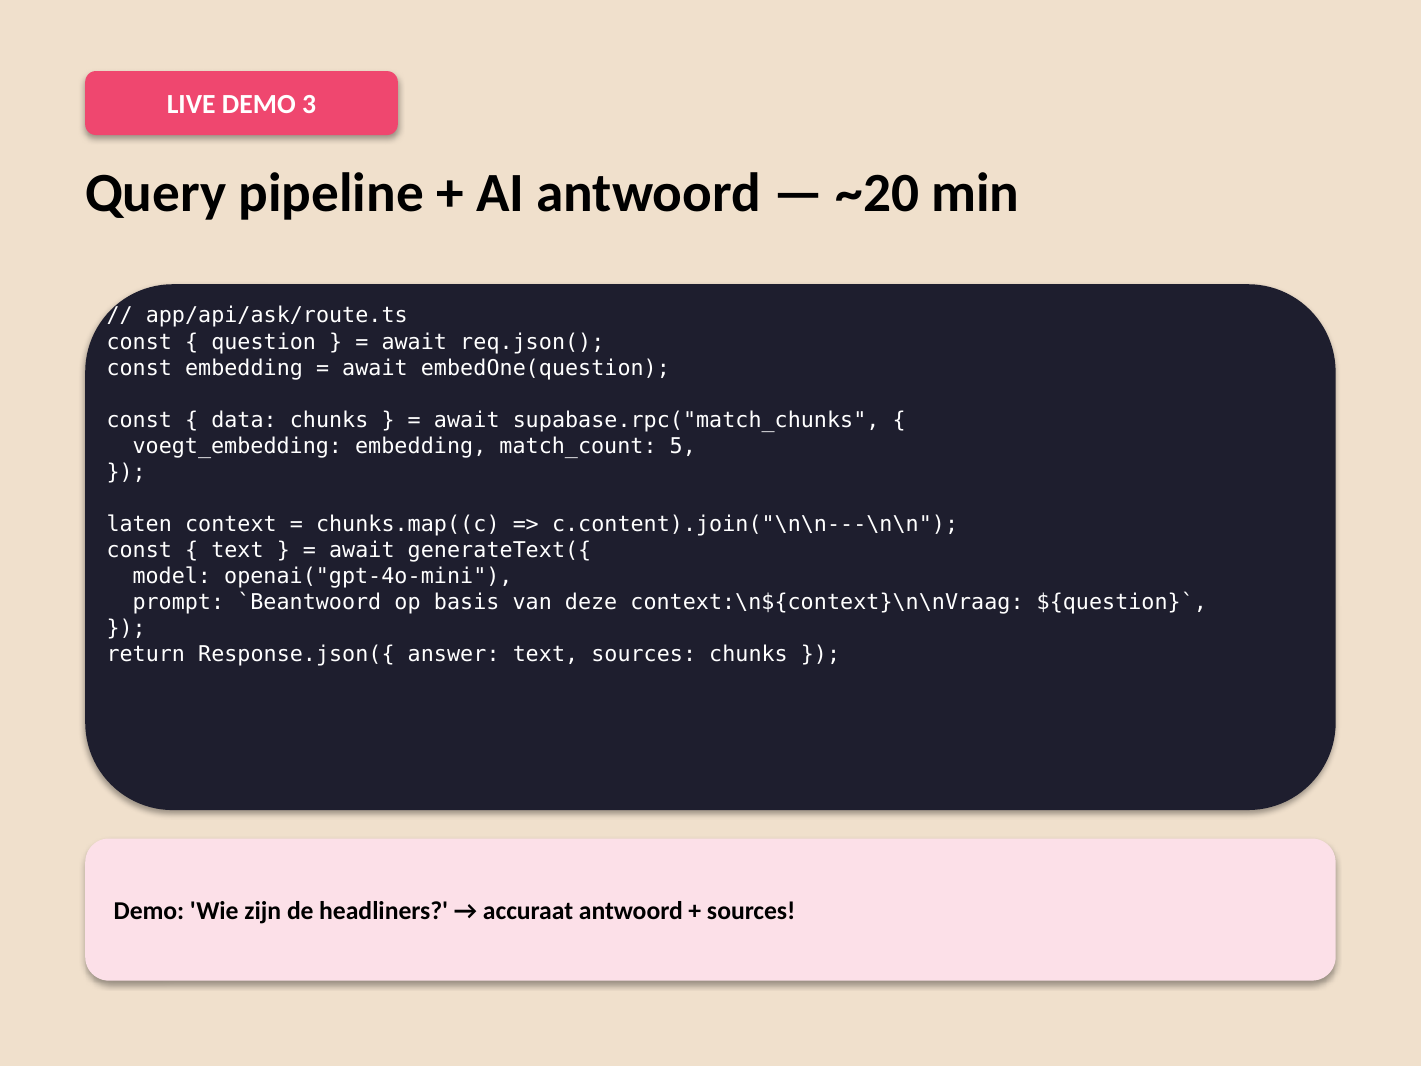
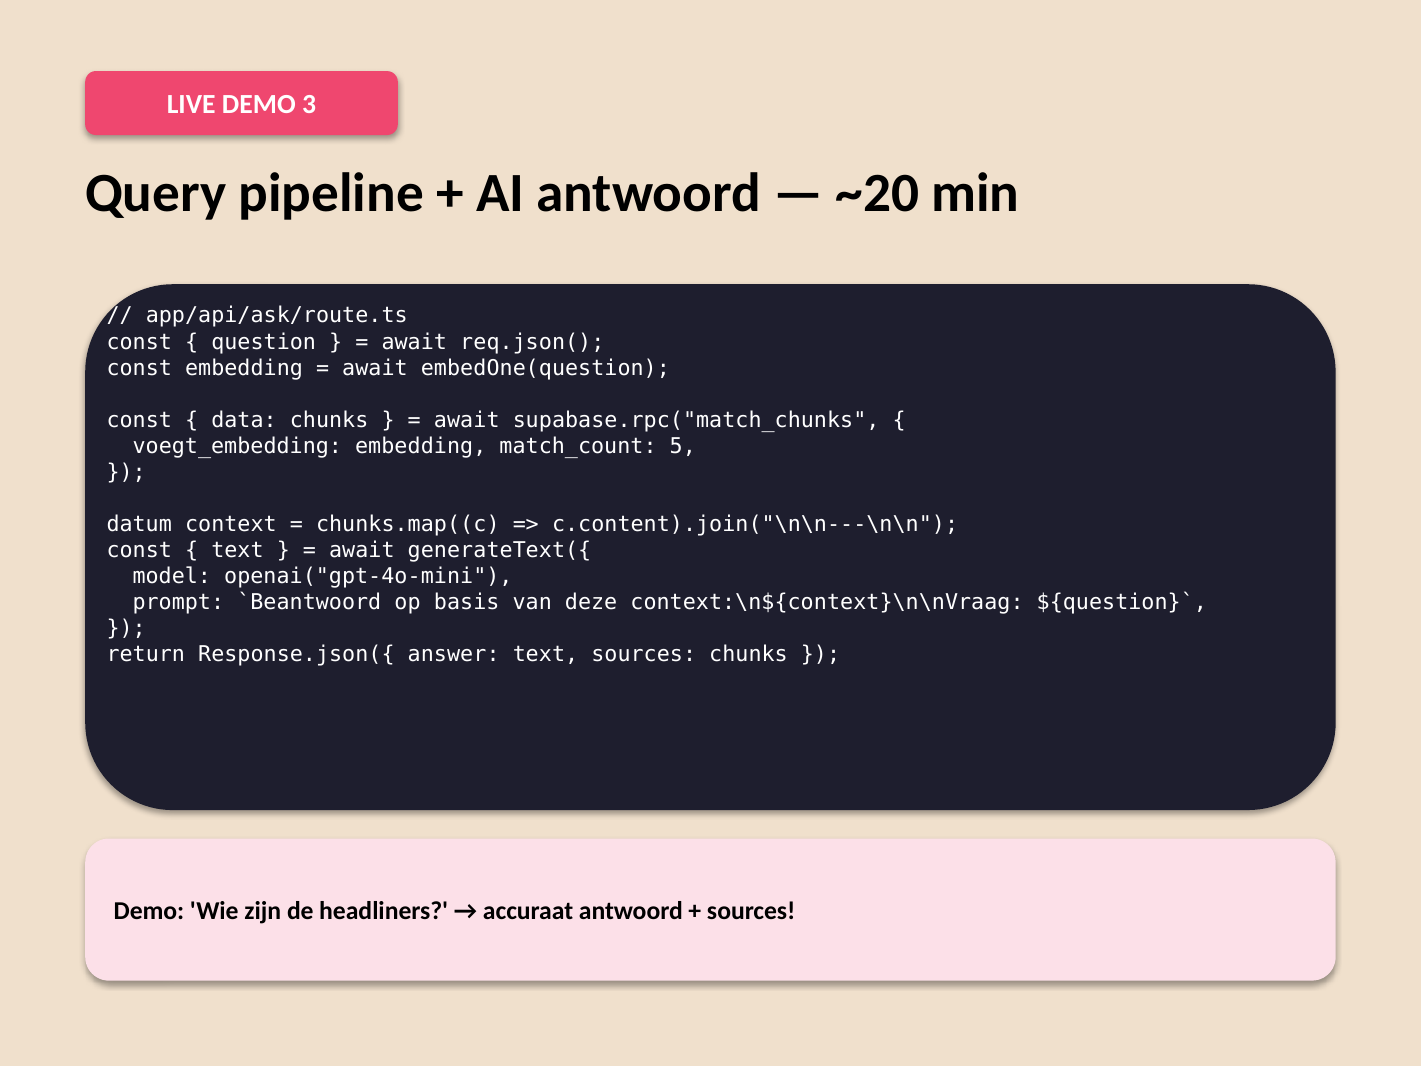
laten: laten -> datum (139, 524)
